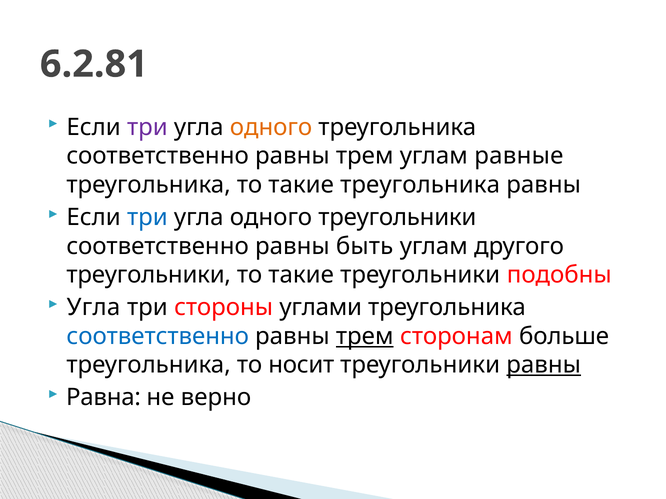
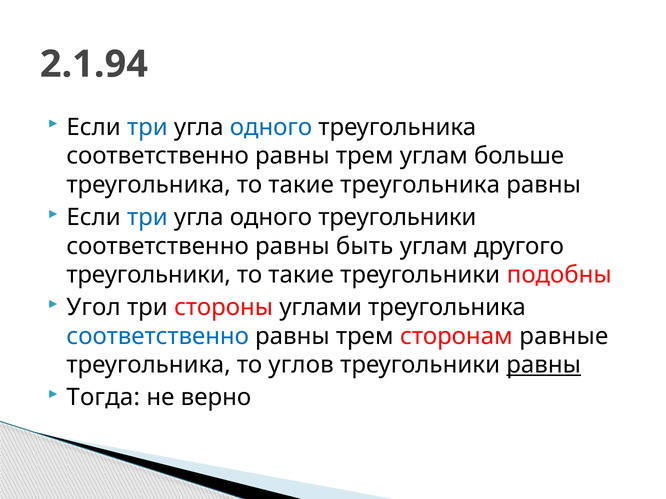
6.2.81: 6.2.81 -> 2.1.94 (94, 64)
три colour: purple -> blue (147, 127)
одного colour: orange -> blue (271, 127)
равные: равные -> больше (519, 156)
Угла: Угла -> Угол (94, 308)
трем underline: present -> none (365, 337)
больше: больше -> равные (564, 337)
носит: носит -> углов (301, 365)
Равна: Равна -> Тогда (103, 398)
